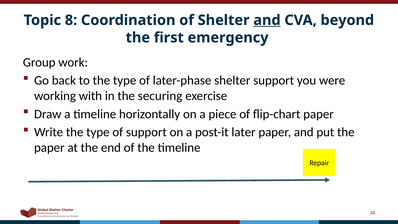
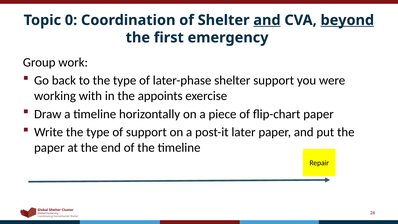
8: 8 -> 0 (71, 20)
beyond underline: none -> present (347, 20)
securing: securing -> appoints (160, 96)
